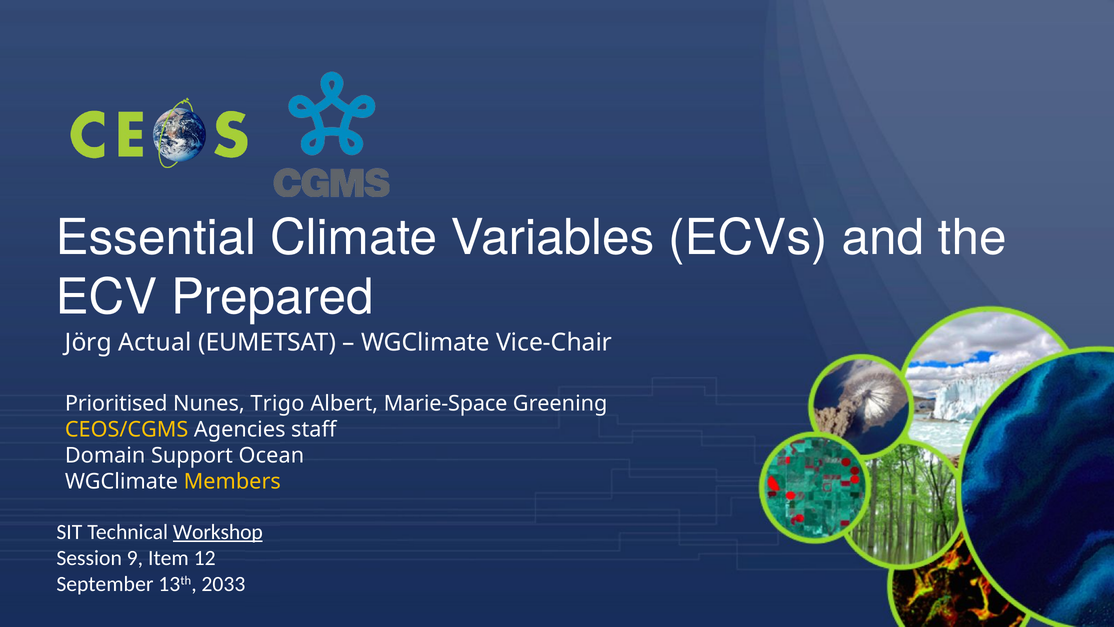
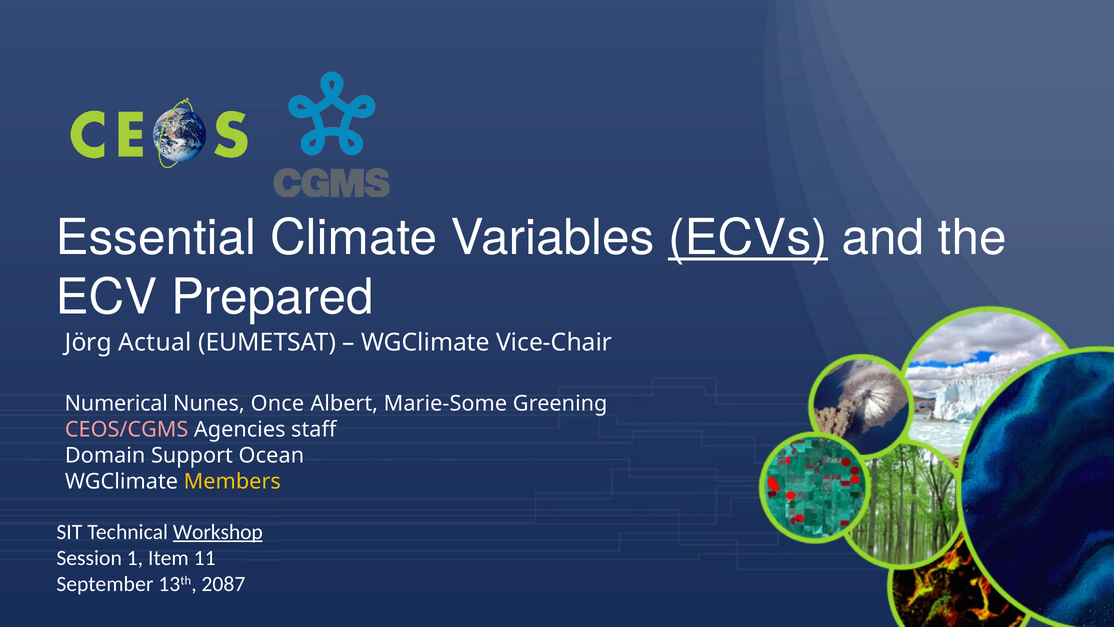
ECVs underline: none -> present (748, 238)
Prioritised: Prioritised -> Numerical (116, 403)
Trigo: Trigo -> Once (277, 403)
Marie-Space: Marie-Space -> Marie-Some (445, 403)
CEOS/CGMS colour: yellow -> pink (127, 429)
9: 9 -> 1 (135, 558)
12: 12 -> 11 (205, 558)
2033: 2033 -> 2087 (223, 584)
